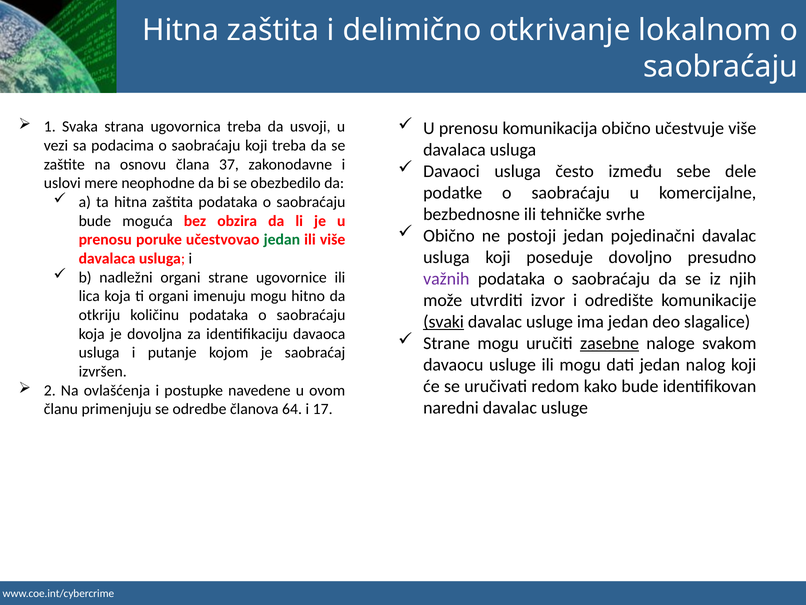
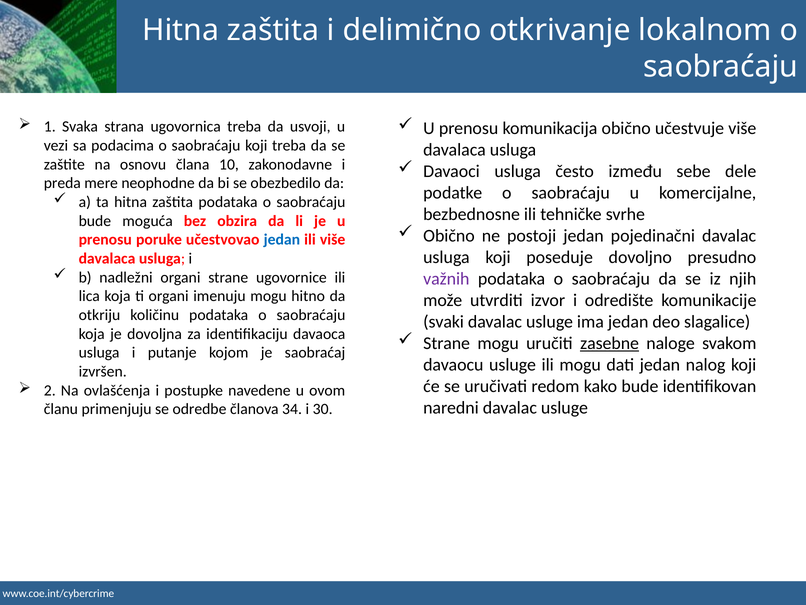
37: 37 -> 10 (229, 164)
uslovi: uslovi -> preda (62, 183)
jedan colour: green -> blue (282, 240)
svaki underline: present -> none (444, 321)
64: 64 -> 34 (292, 409)
17: 17 -> 30 (323, 409)
